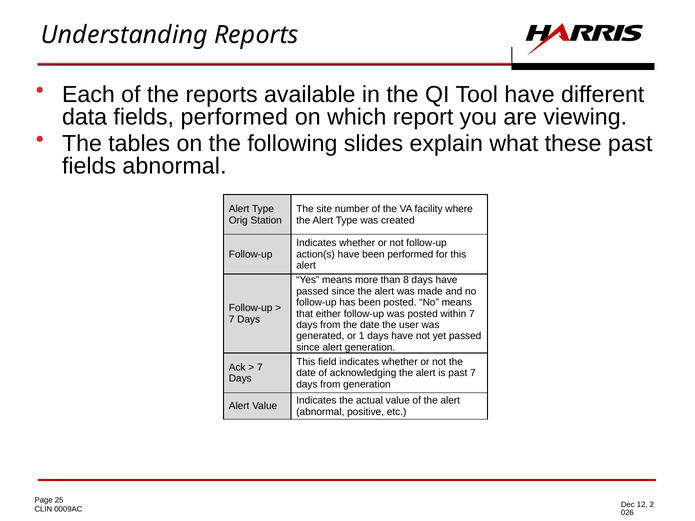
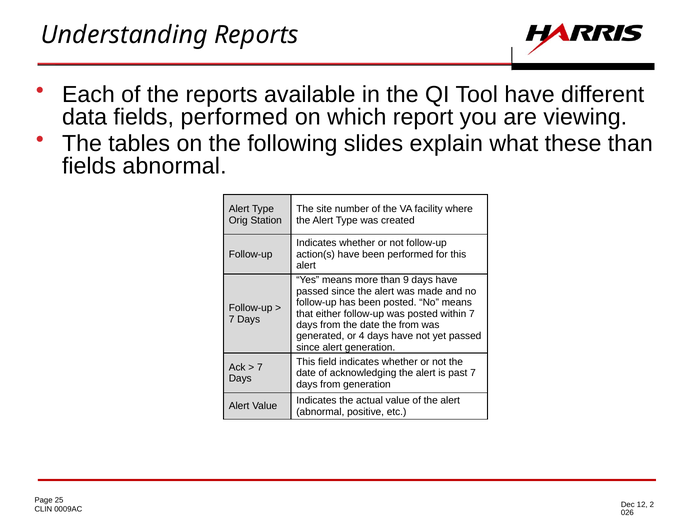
these past: past -> than (630, 144)
8: 8 -> 9 (406, 280)
the user: user -> from (409, 325)
1: 1 -> 4 (362, 336)
